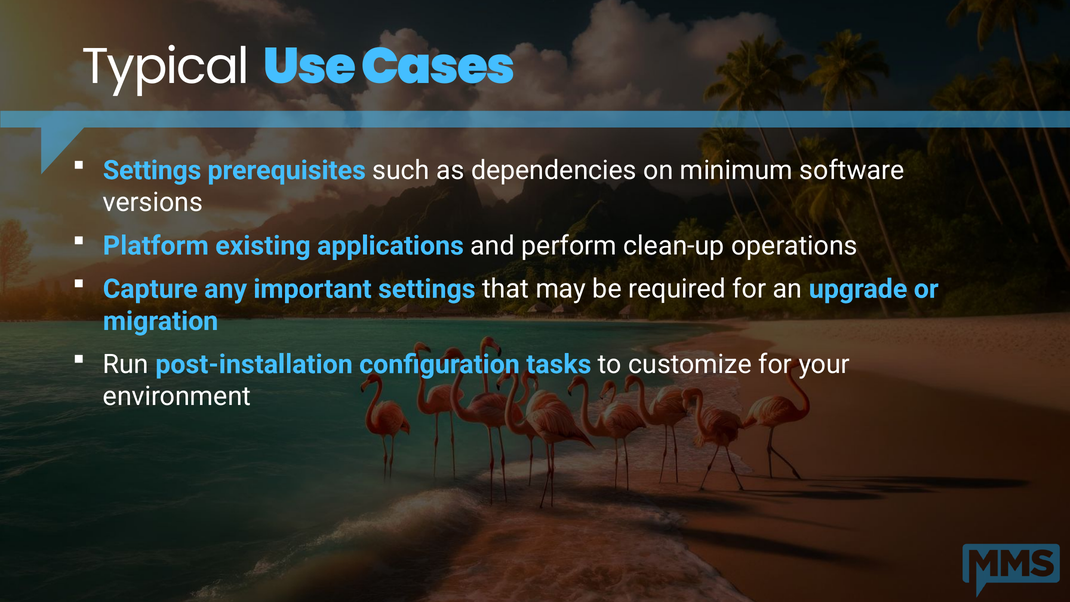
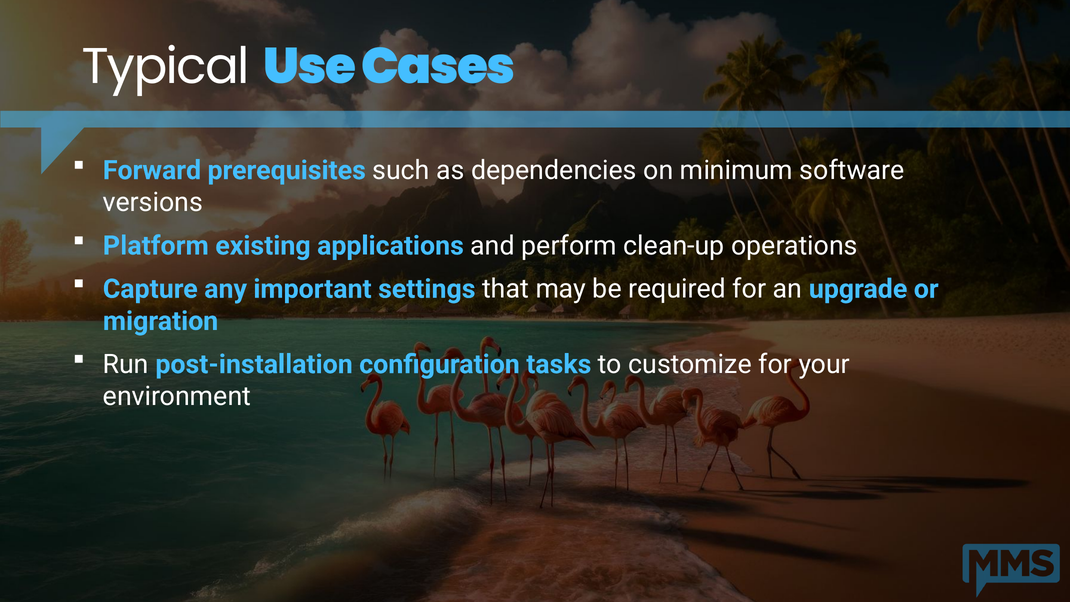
Settings: Settings -> Forward (152, 170)
